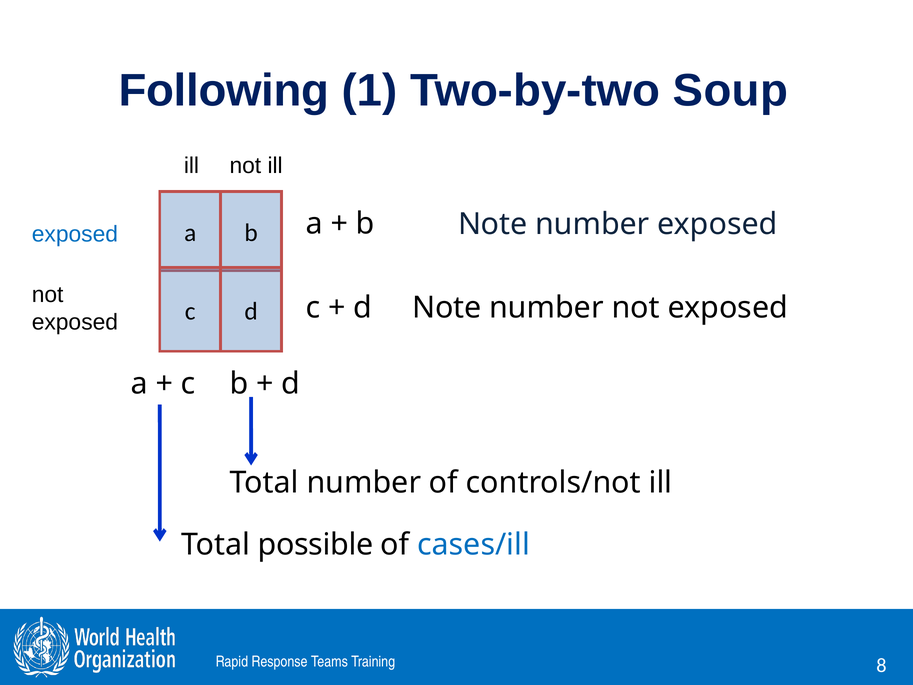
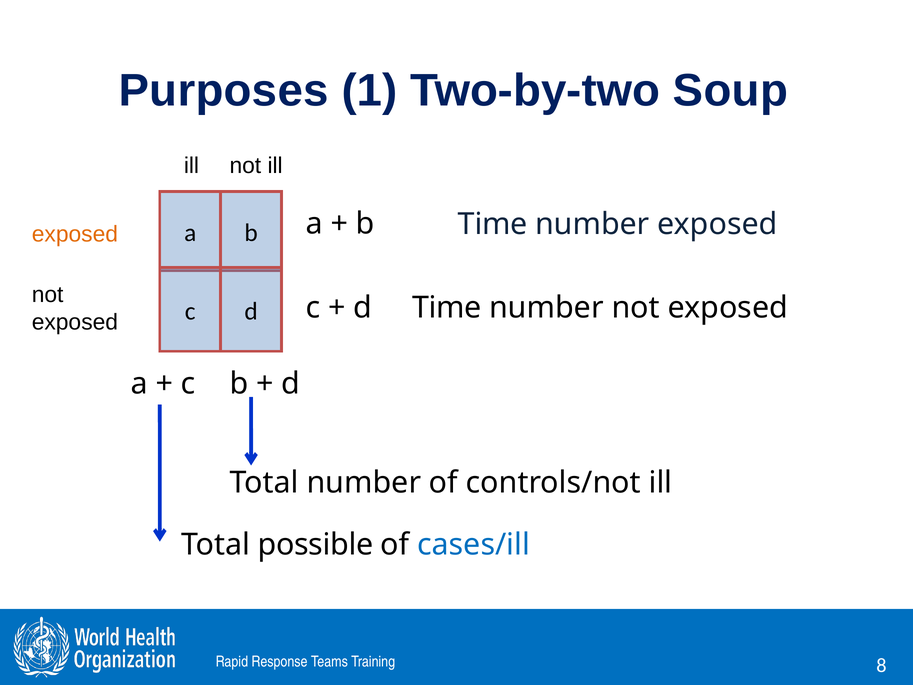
Following: Following -> Purposes (224, 91)
Note: Note -> Time (493, 224)
exposed colour: blue -> orange (75, 234)
Note: Note -> Time (447, 308)
